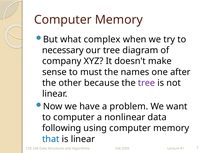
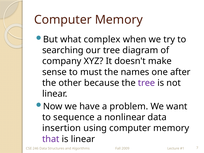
necessary: necessary -> searching (63, 50)
to computer: computer -> sequence (74, 117)
following: following -> insertion (62, 128)
that colour: blue -> purple (51, 139)
